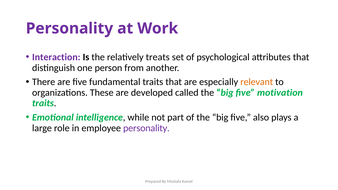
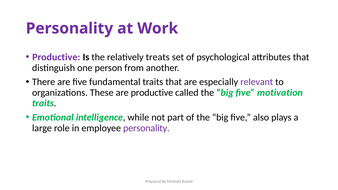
Interaction: Interaction -> Productive (56, 57)
relevant colour: orange -> purple (257, 82)
are developed: developed -> productive (152, 93)
